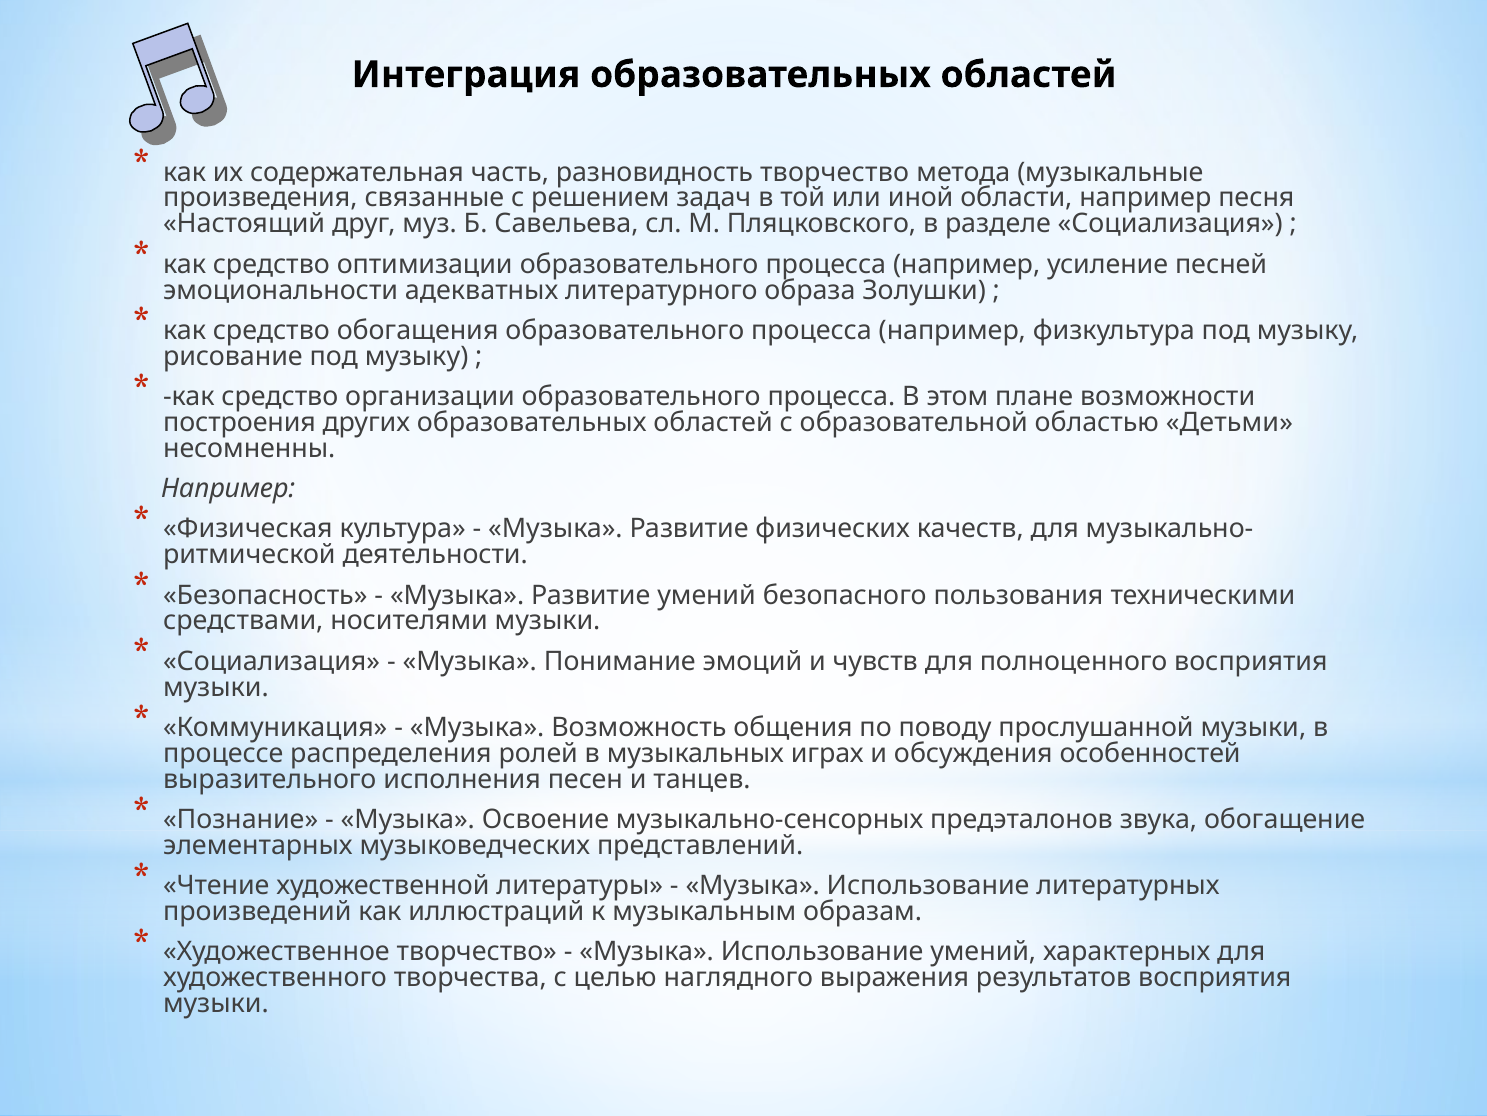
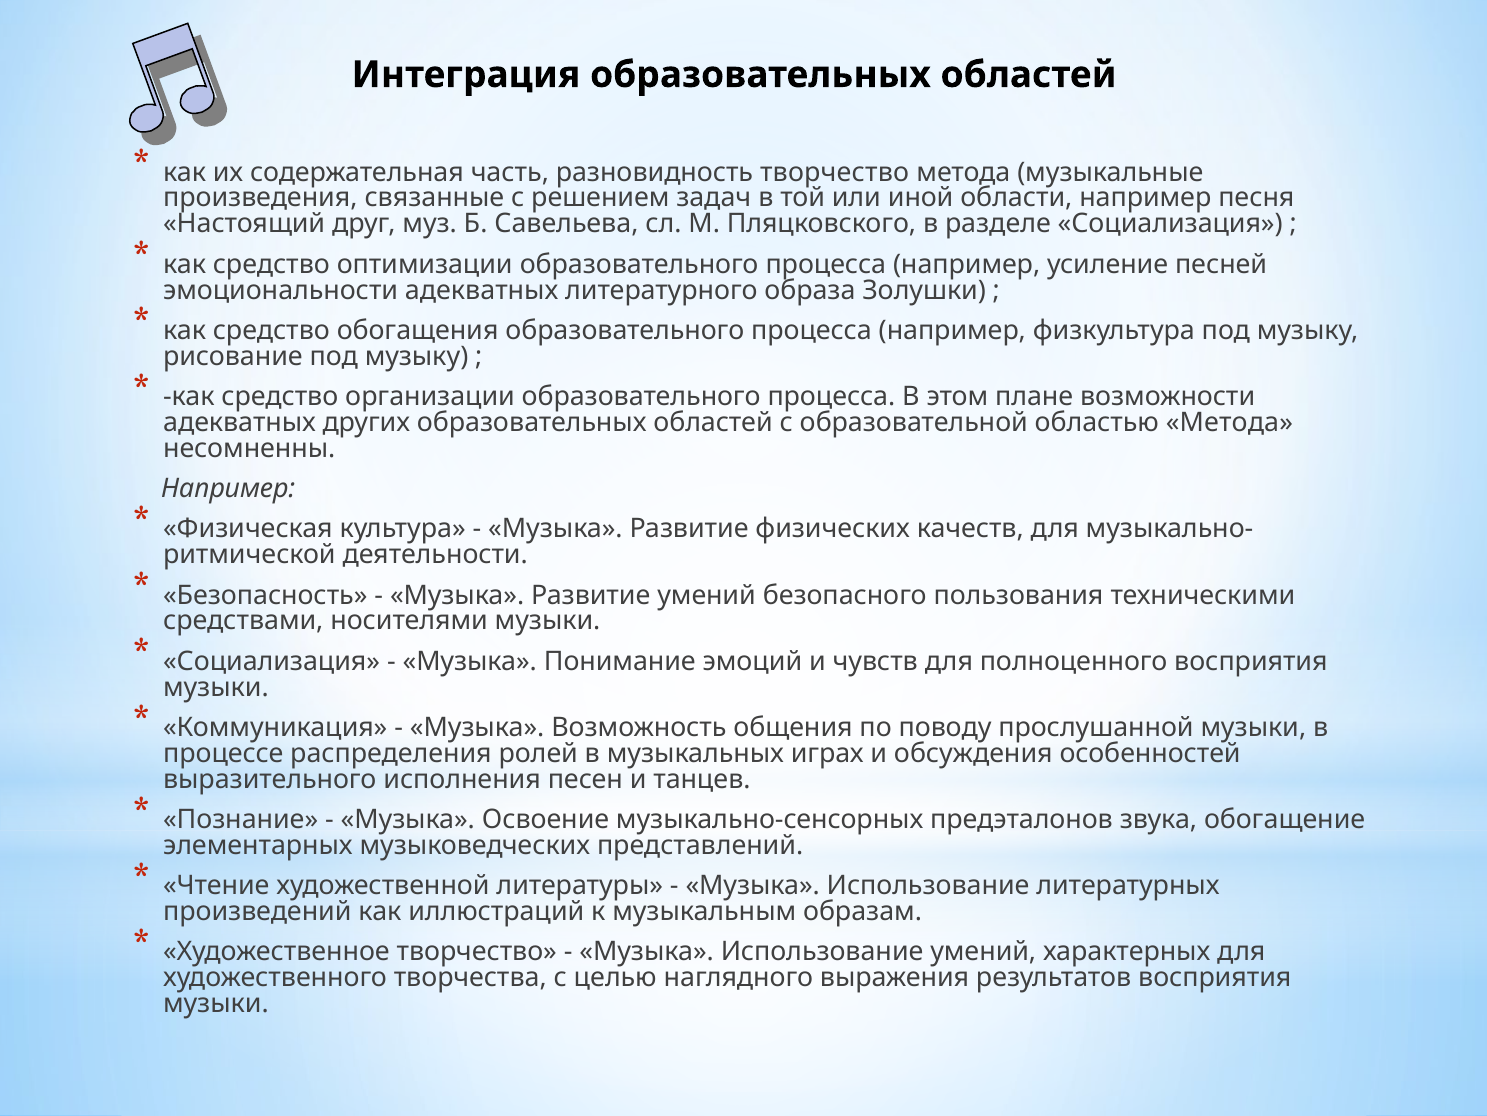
построения: построения -> адекватных (240, 422)
областью Детьми: Детьми -> Метода (1229, 422)
